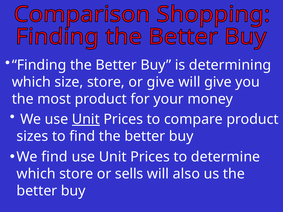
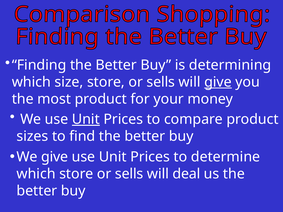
size store or give: give -> sells (161, 82)
give underline: none -> present (218, 82)
We find: find -> give (55, 157)
also: also -> deal (186, 174)
